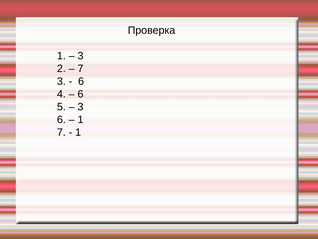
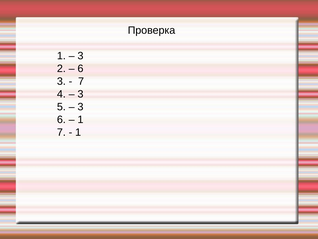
7: 7 -> 6 (80, 68)
6: 6 -> 7 (81, 81)
6: 6 -> 3 (80, 94)
